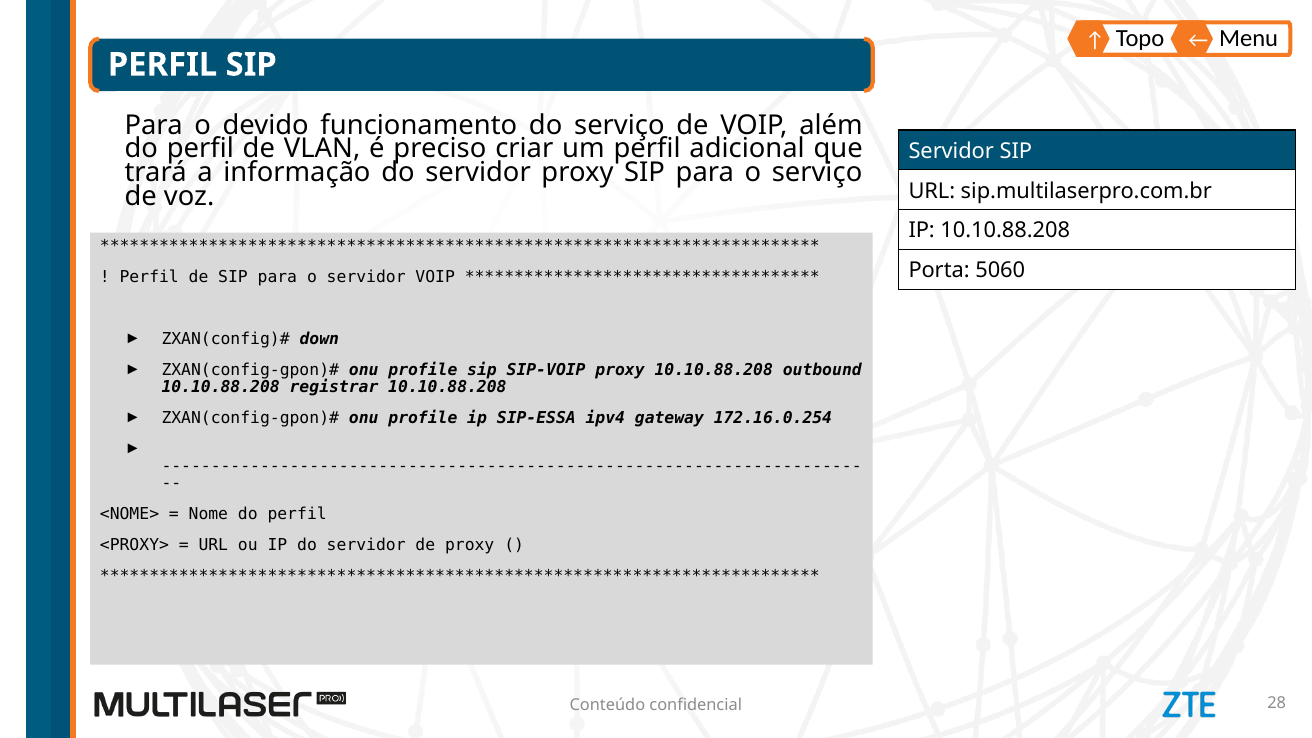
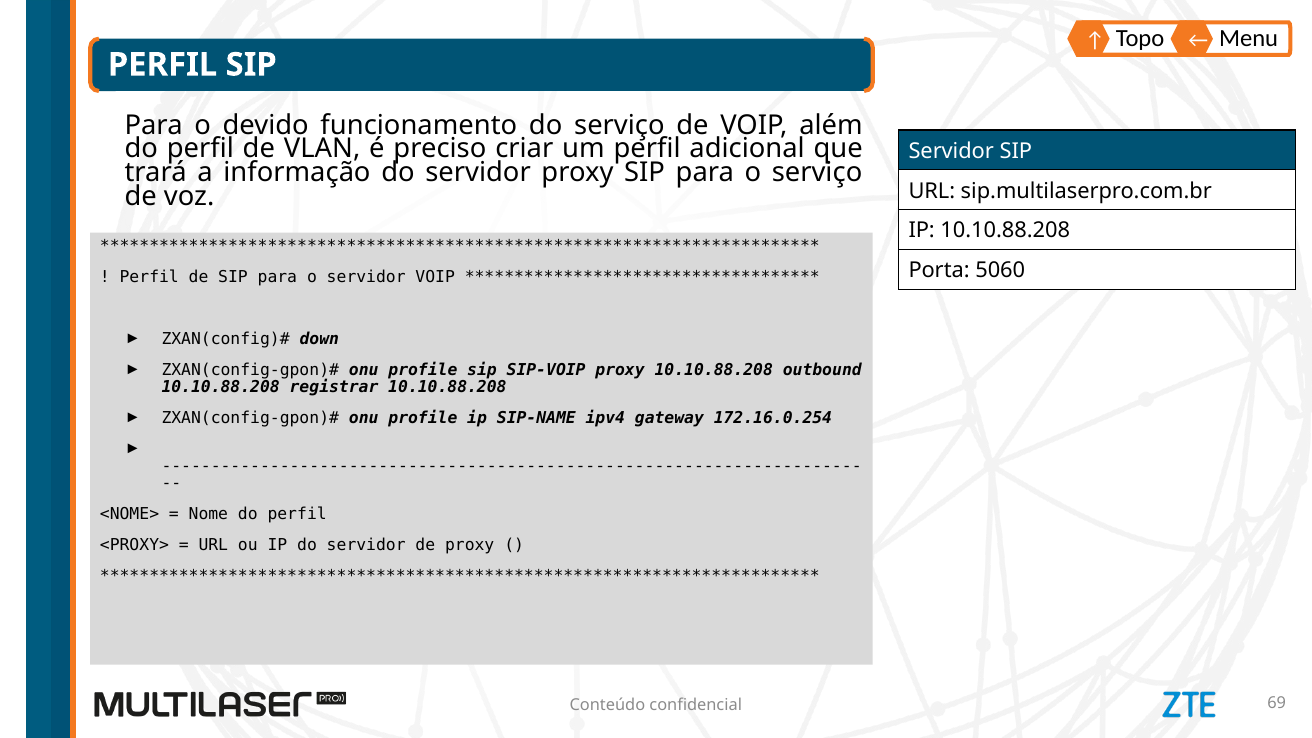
SIP-ESSA: SIP-ESSA -> SIP-NAME (536, 418)
28: 28 -> 69 (1277, 703)
